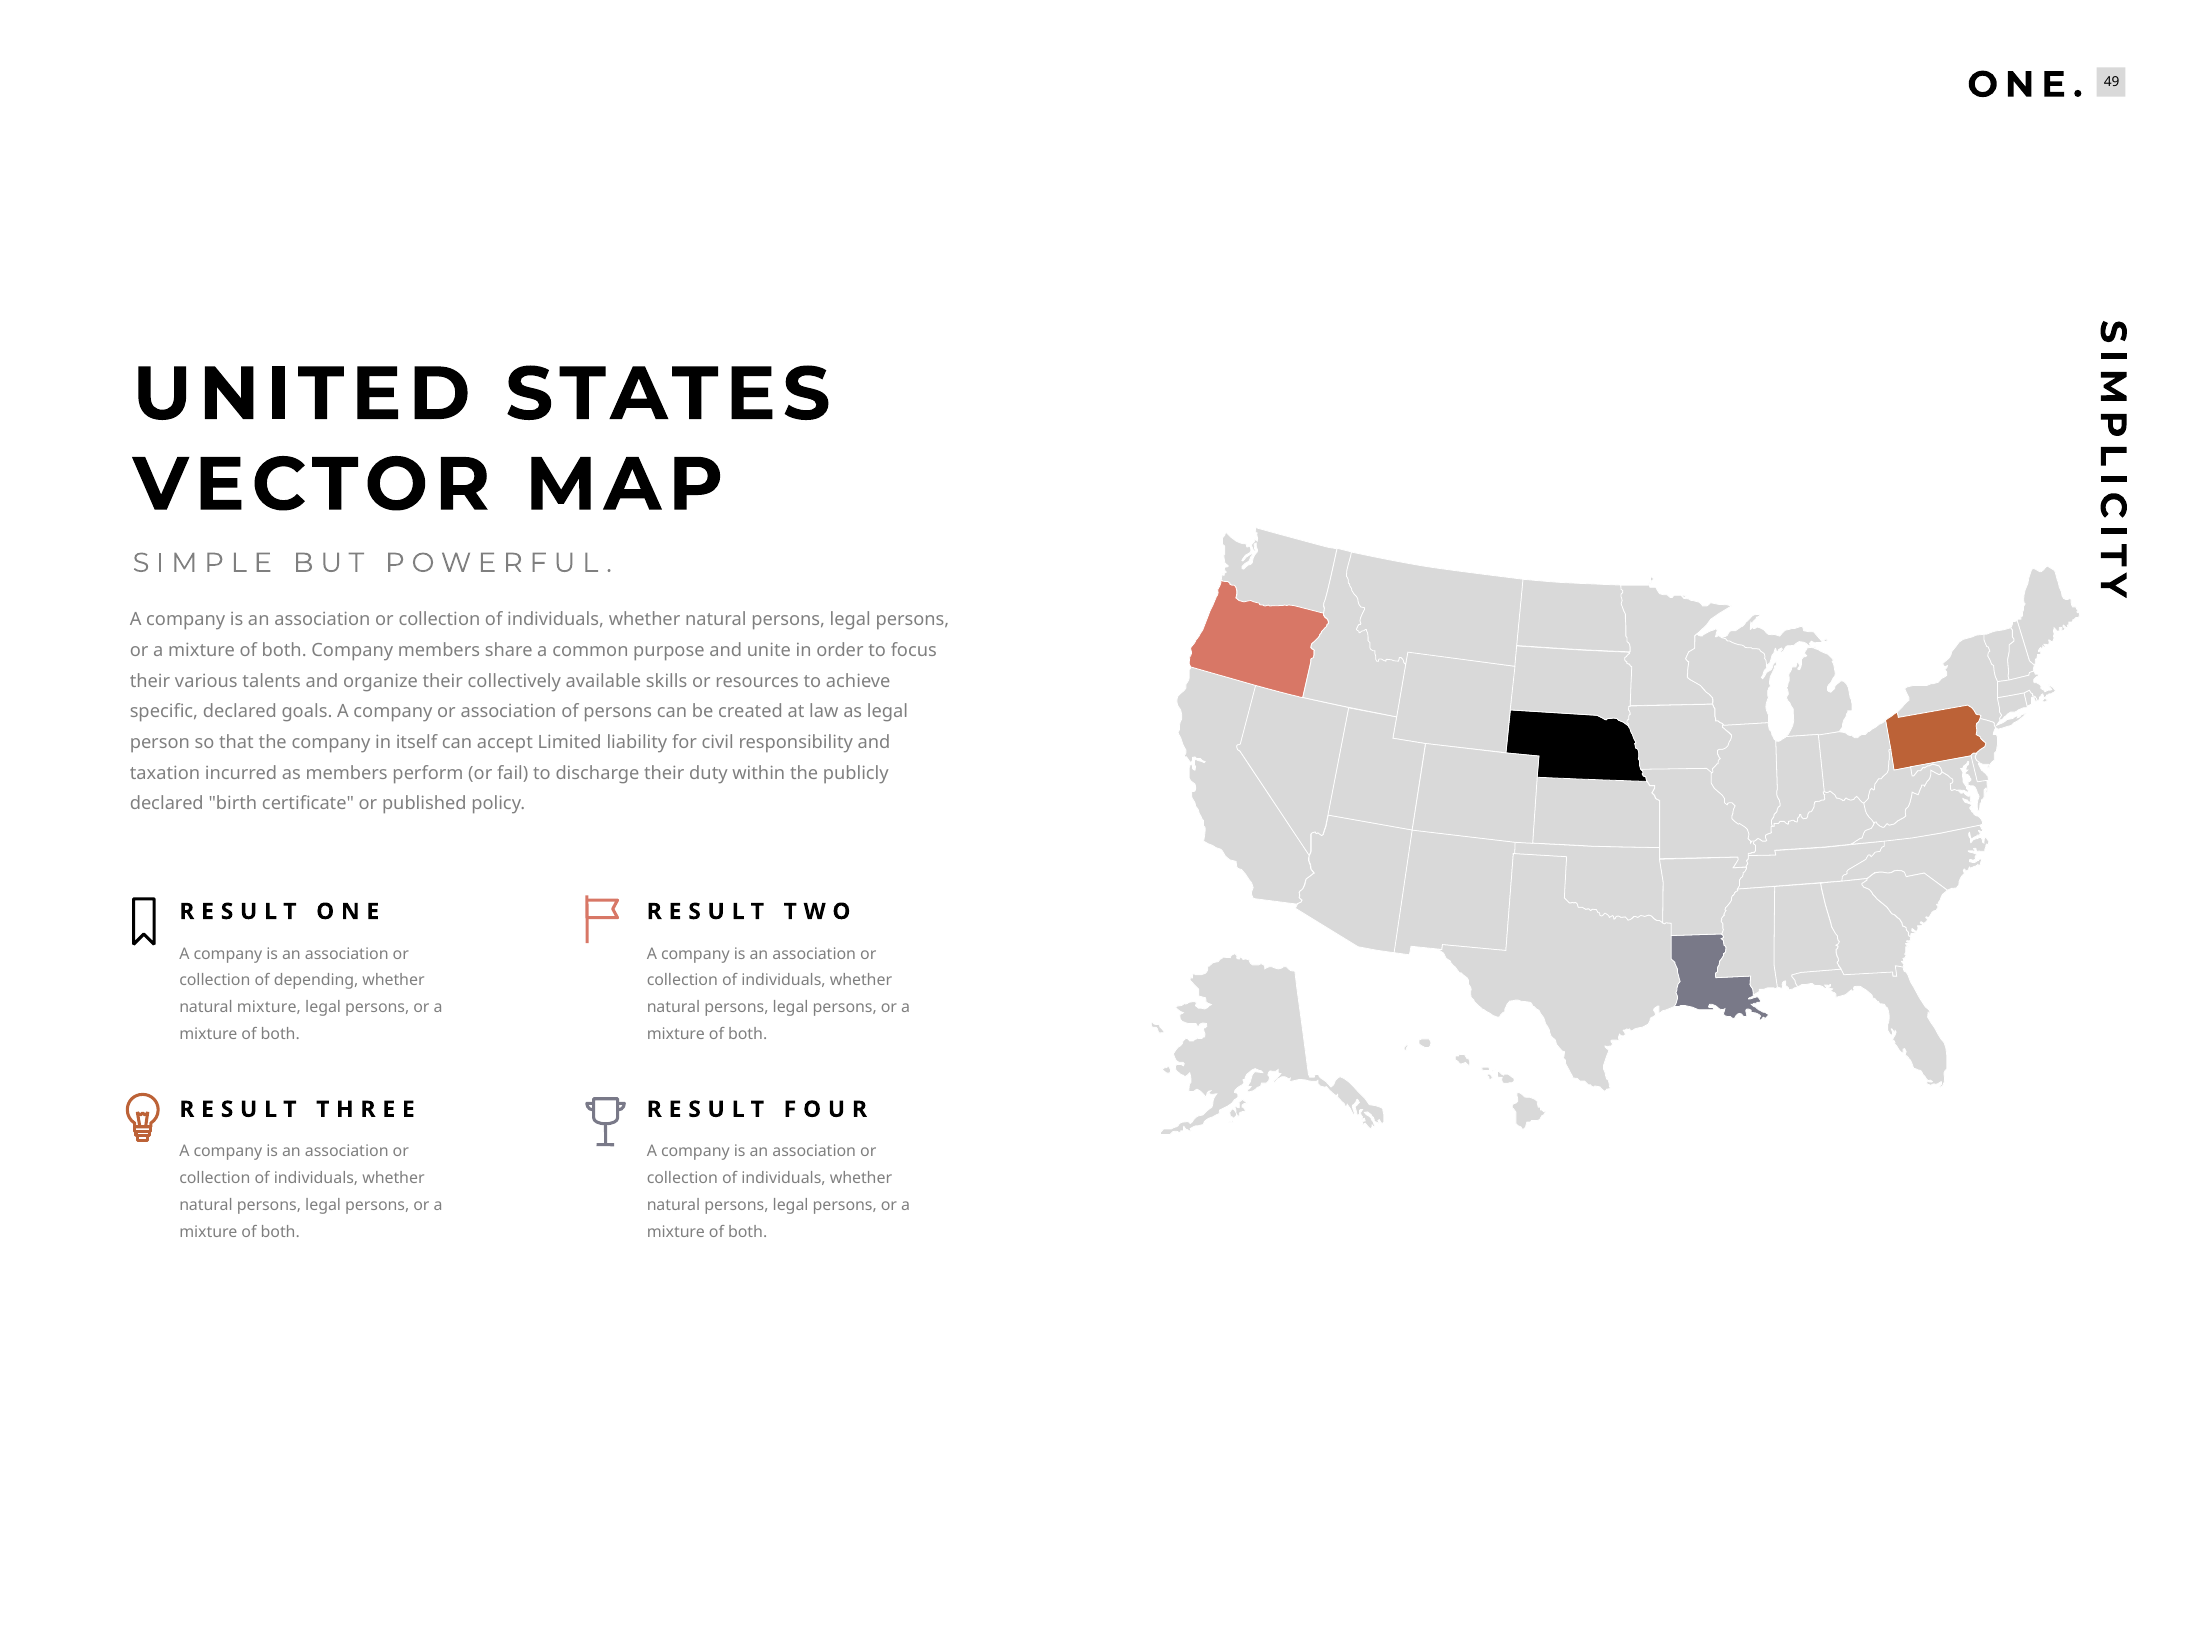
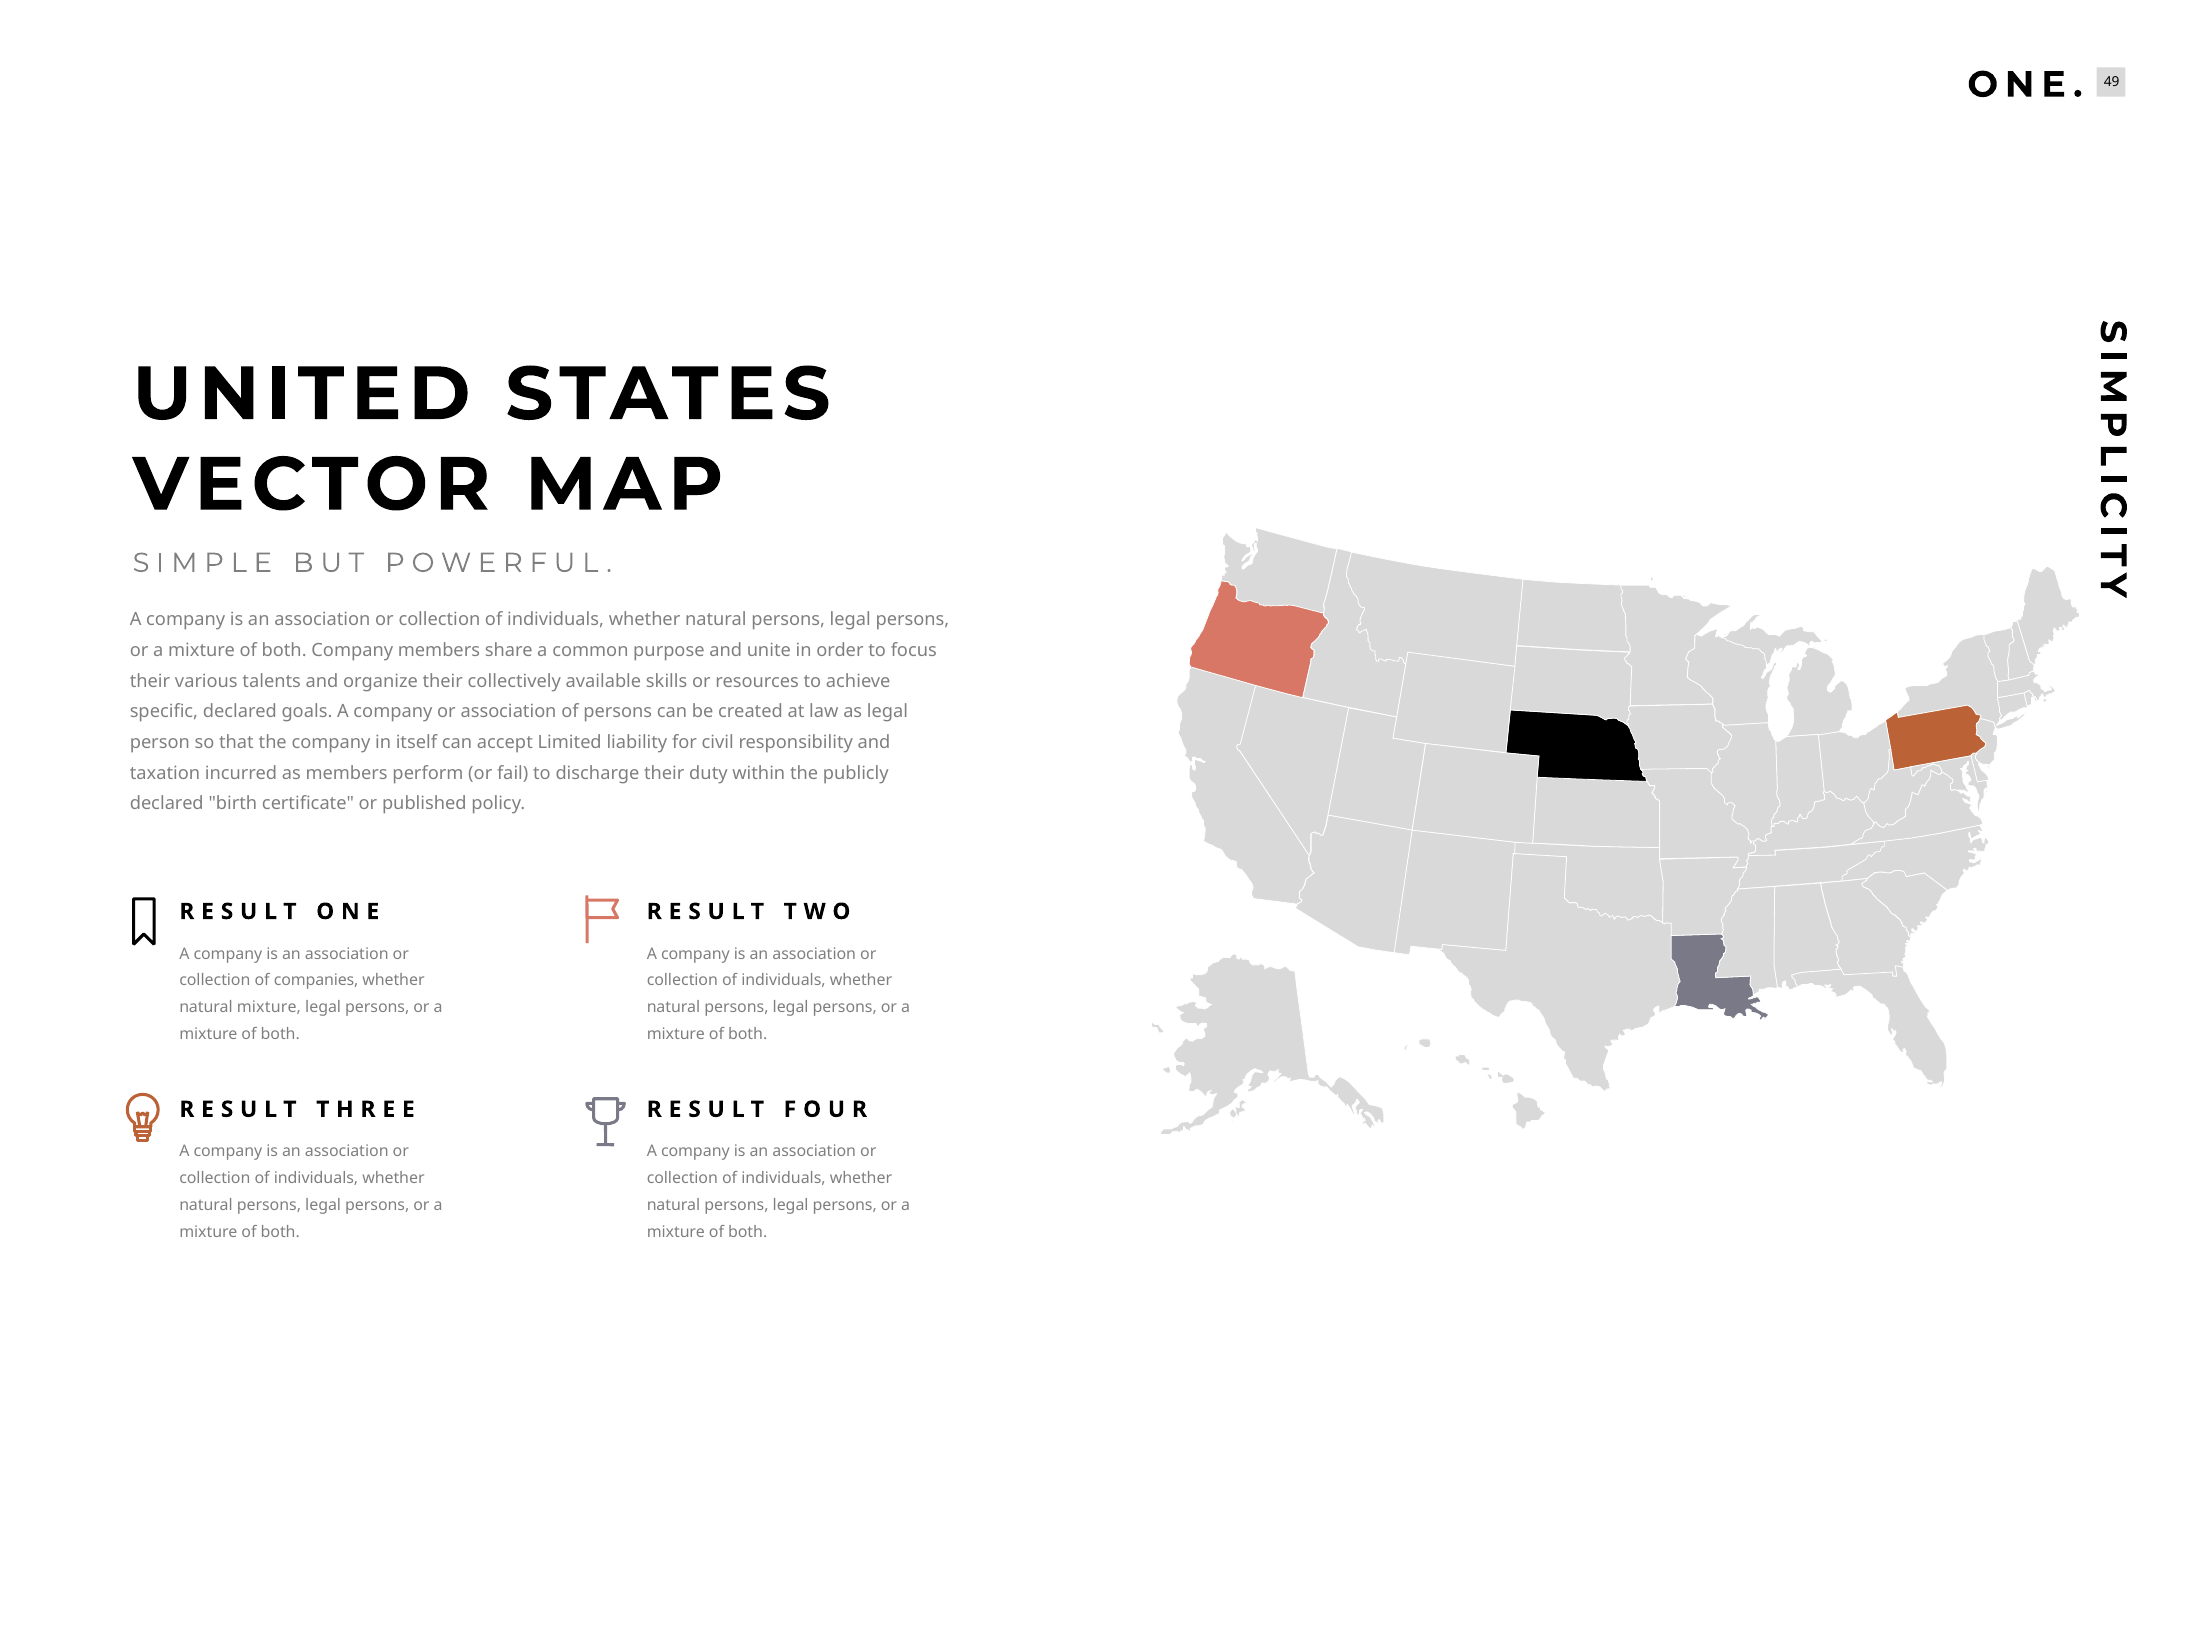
depending: depending -> companies (316, 980)
